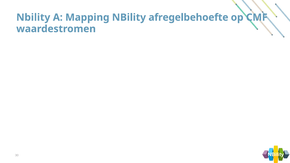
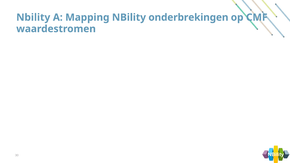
afregelbehoefte: afregelbehoefte -> onderbrekingen (188, 17)
